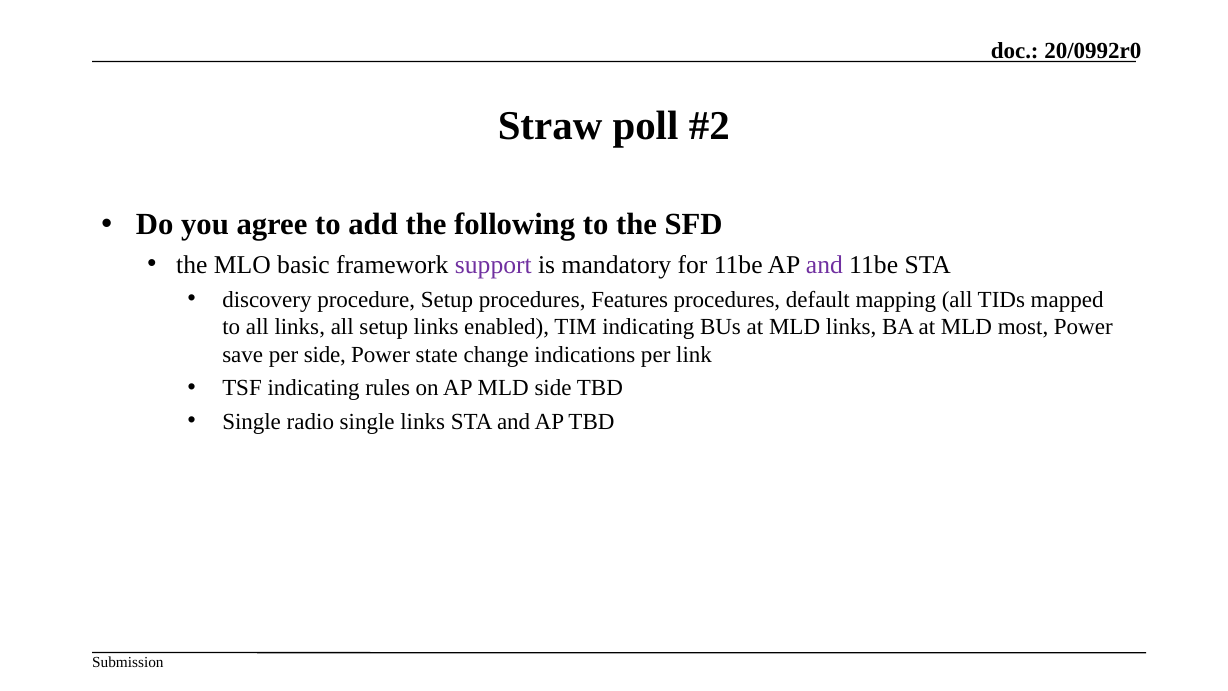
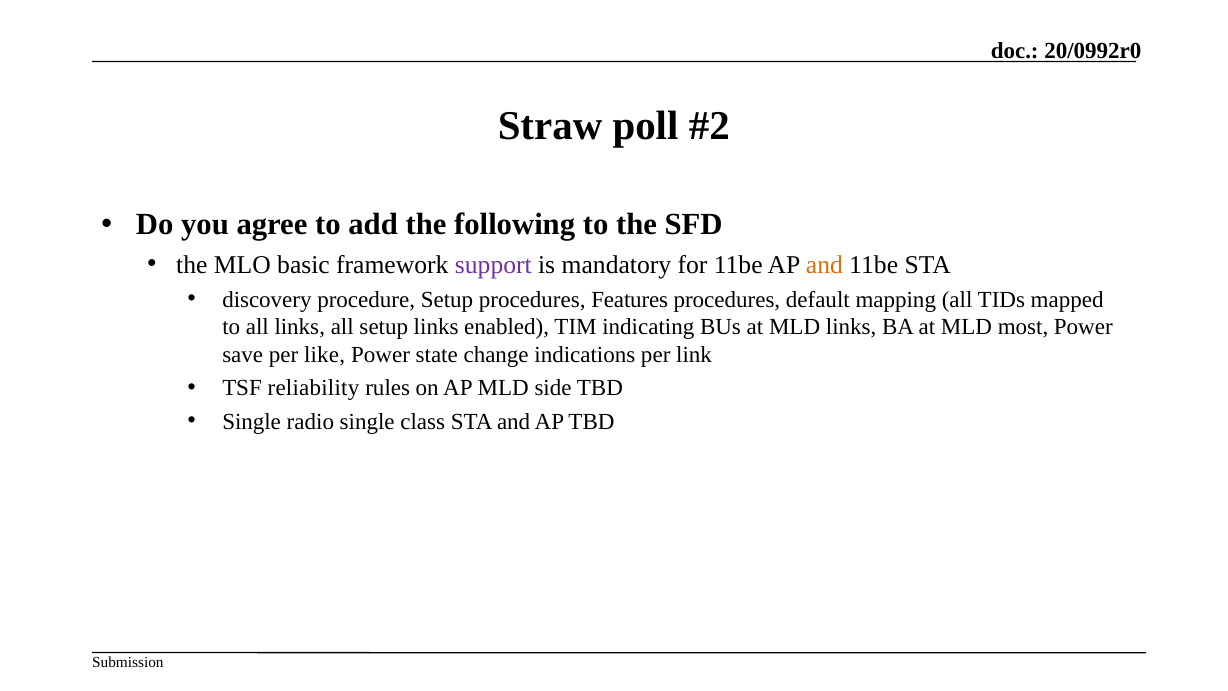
and colour: purple -> orange (824, 265)
per side: side -> like (325, 355)
TSF indicating: indicating -> reliability (313, 388)
single links: links -> class (423, 421)
